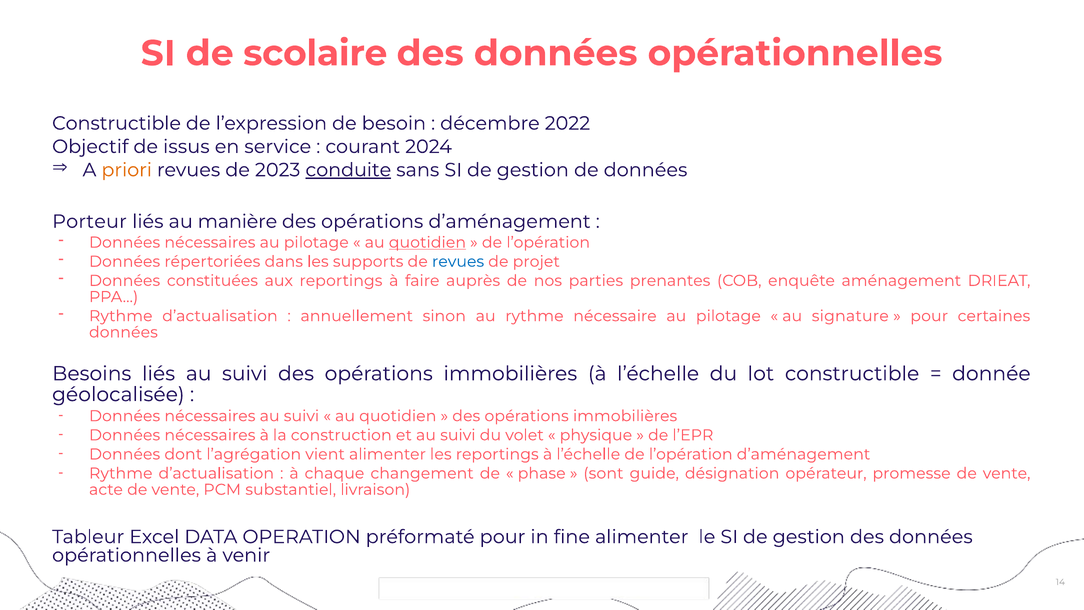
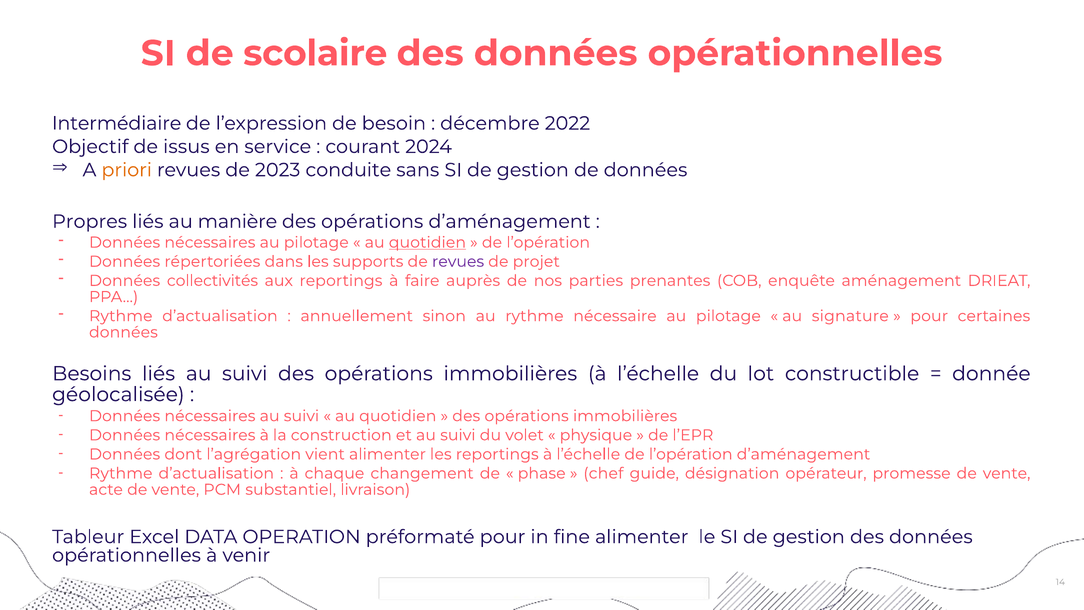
Constructible: Constructible -> Intermédiaire (117, 123)
conduite underline: present -> none (348, 170)
Porteur: Porteur -> Propres (90, 221)
revues colour: blue -> purple (458, 261)
constituées: constituées -> collectivités (212, 281)
sont: sont -> chef (603, 473)
